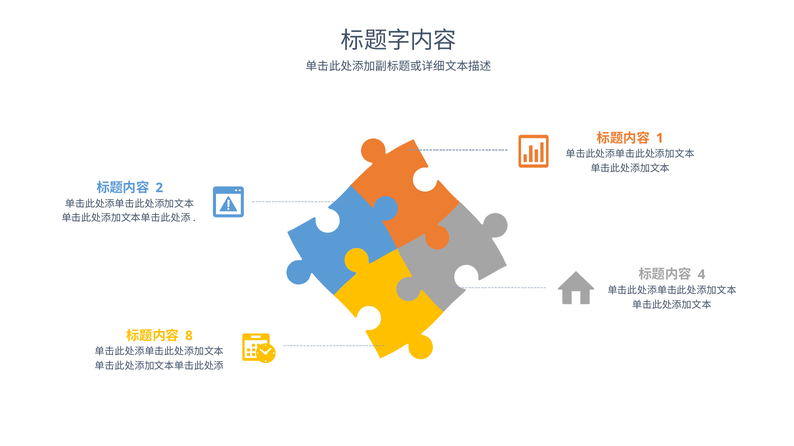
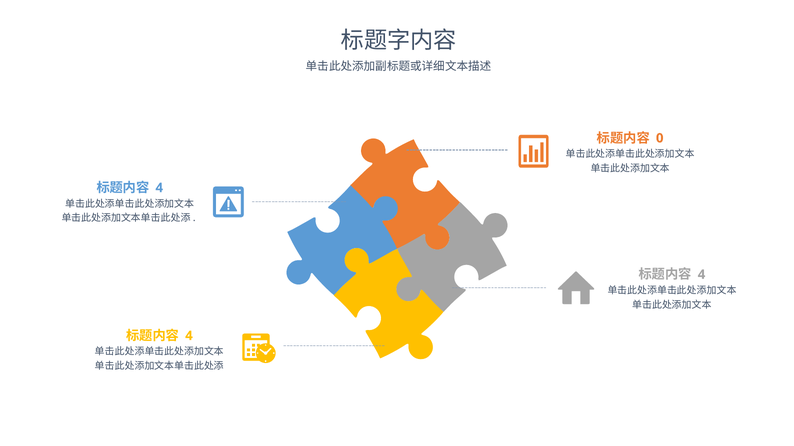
1: 1 -> 0 (660, 138)
2: 2 -> 4 (159, 188)
8: 8 -> 4 (189, 336)
